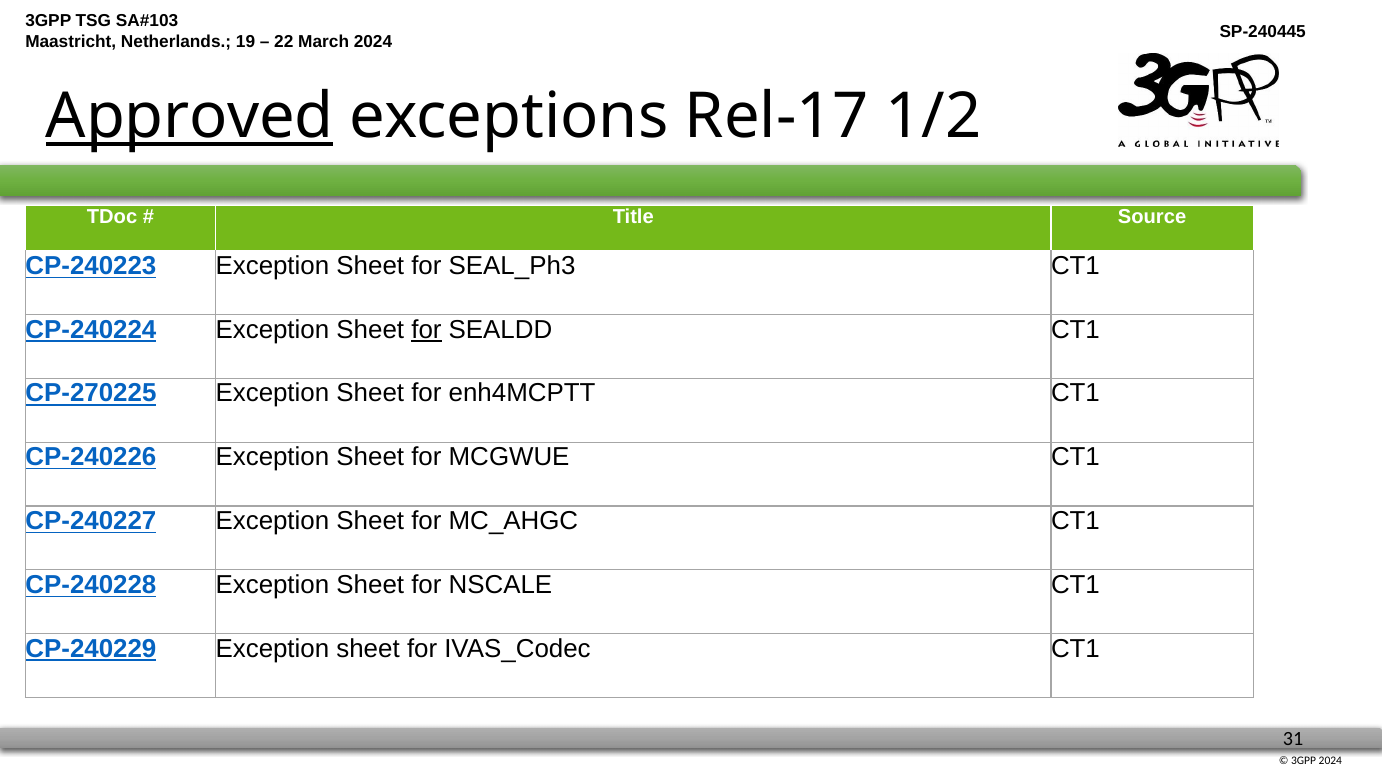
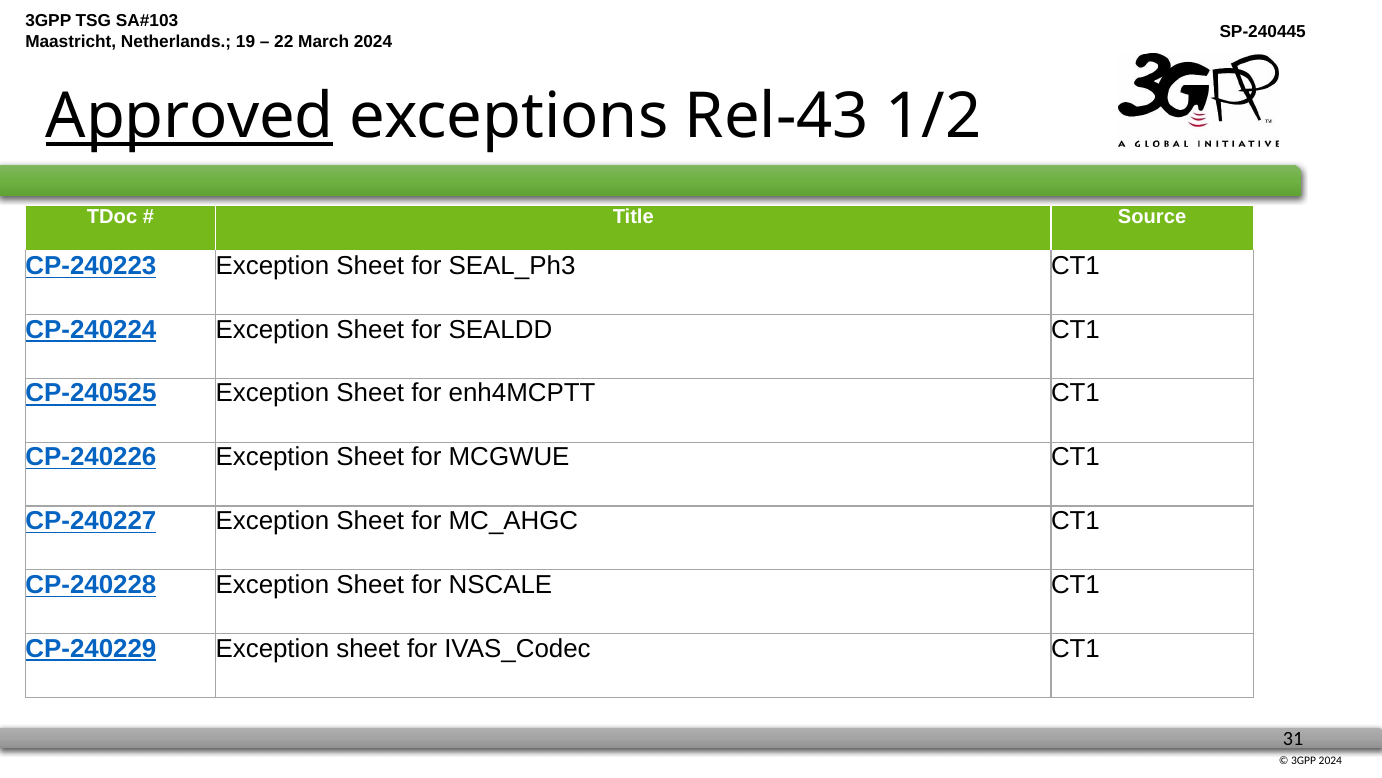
Rel-17: Rel-17 -> Rel-43 (777, 117)
for underline: present -> none (426, 329)
CP-270225: CP-270225 -> CP-240525 (91, 393)
